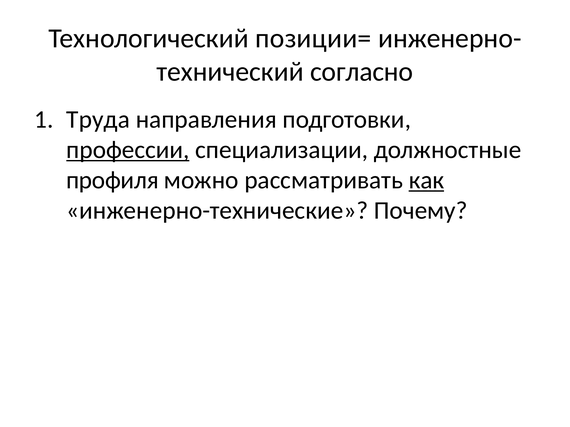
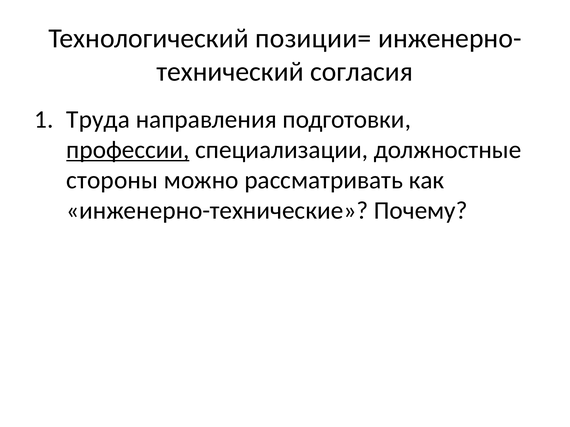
согласно: согласно -> согласия (362, 72)
профиля: профиля -> стороны (112, 180)
как underline: present -> none (426, 180)
